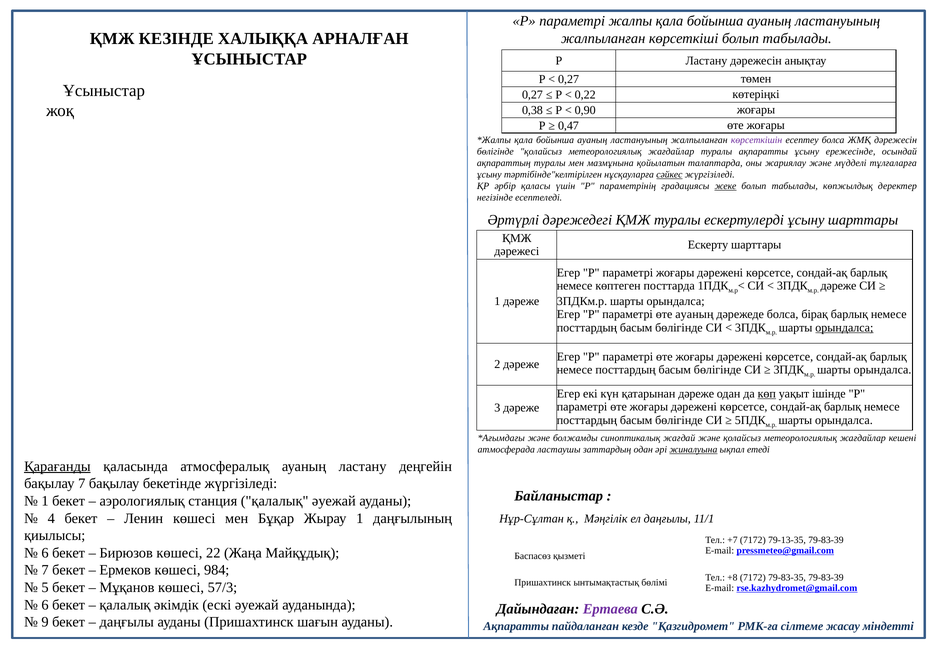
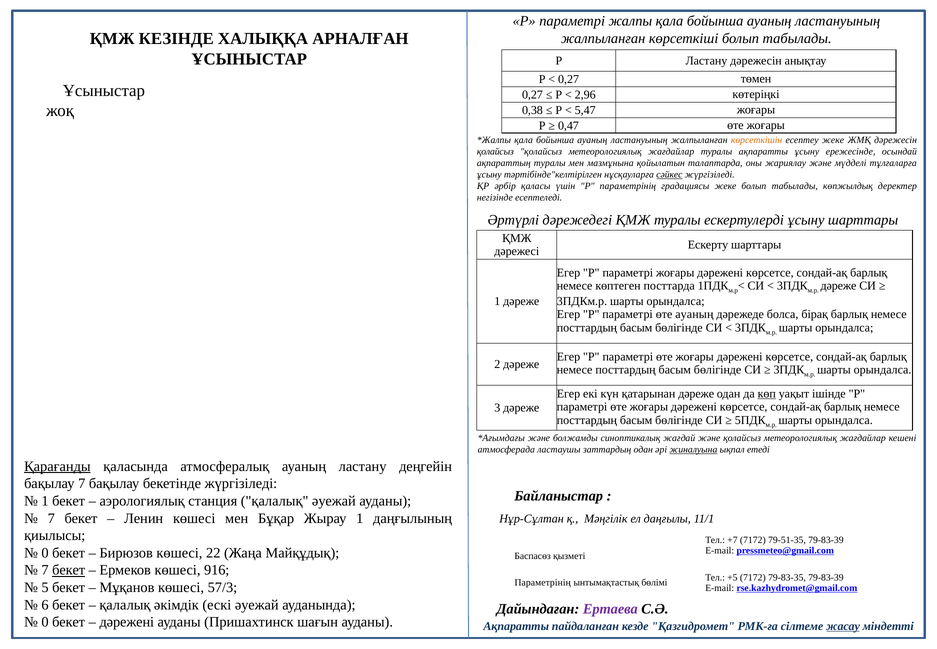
0,22: 0,22 -> 2,96 (585, 95)
0,90: 0,90 -> 5,47 (585, 110)
көрсеткішін colour: purple -> orange (757, 140)
есептеу болса: болса -> жеке (833, 140)
бөлігінде: бөлігінде -> қолайсыз (495, 152)
жеке underline: present -> none (725, 186)
орындалса underline: present -> none (844, 327)
4: 4 -> 7 (51, 518)
79-13-35: 79-13-35 -> 79-51-35 (787, 540)
6: 6 -> 0 (45, 553)
бекет underline: none -> present (69, 570)
984: 984 -> 916 (217, 570)
+8: +8 -> +5 (732, 577)
Пришахтинск: Пришахтинск -> Параметрінің (543, 582)
9: 9 -> 0 (45, 622)
даңғылы: даңғылы -> дәрежені (127, 622)
жасау underline: none -> present (843, 626)
